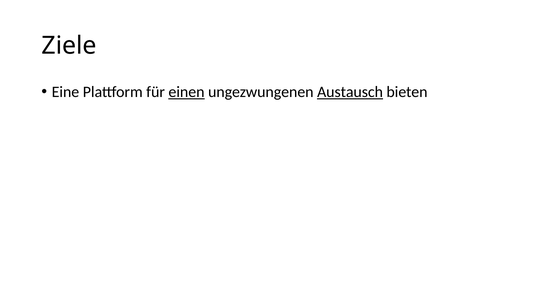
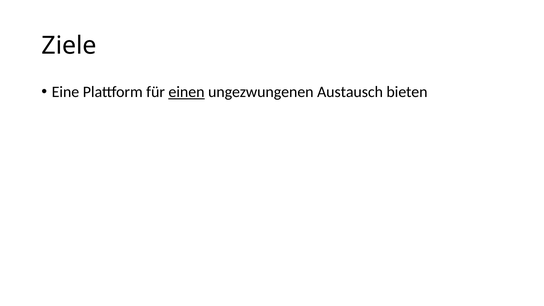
Austausch underline: present -> none (350, 92)
